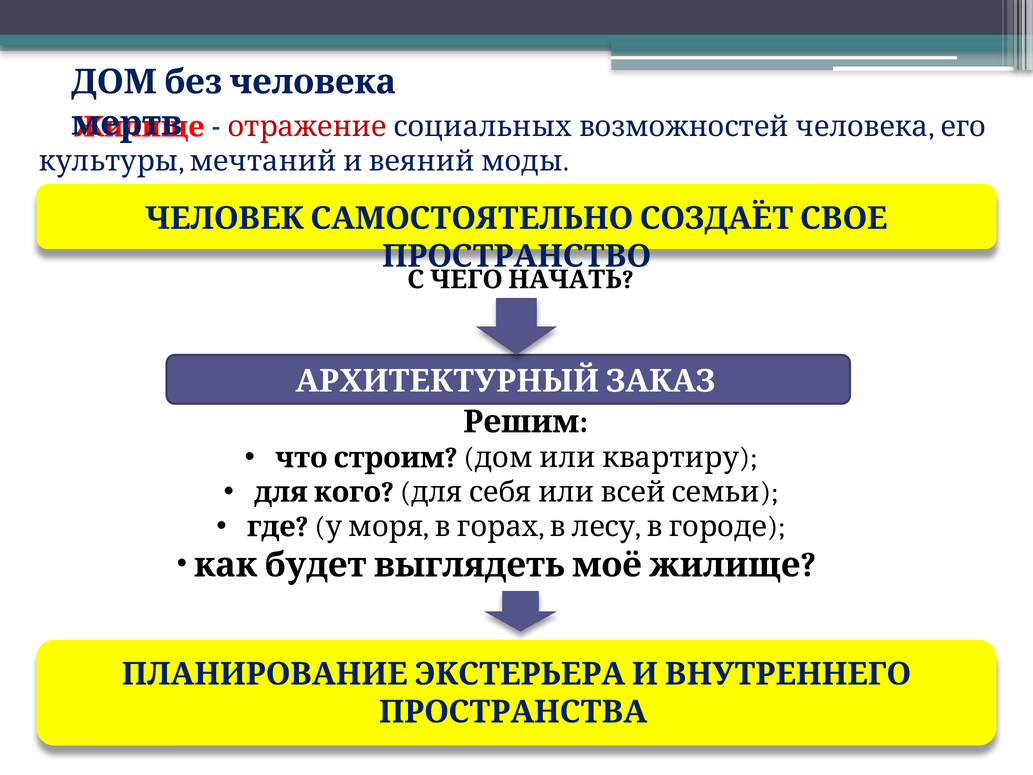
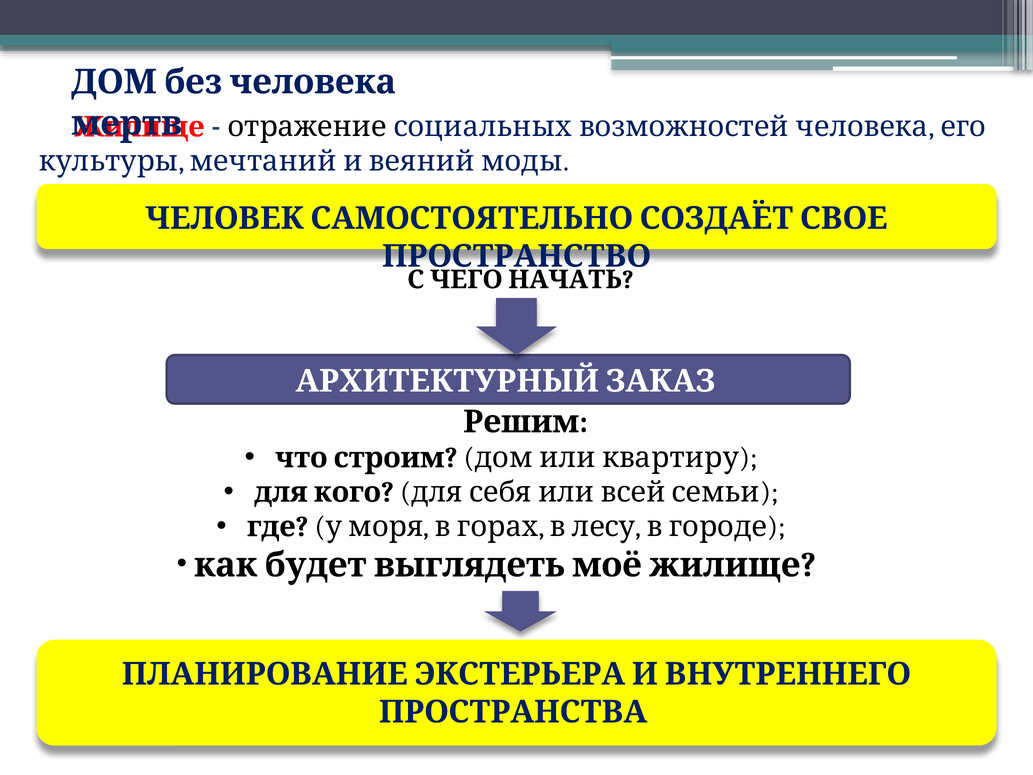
отражение colour: red -> black (307, 127)
